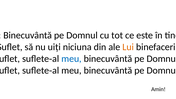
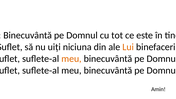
meu colour: blue -> orange (71, 59)
